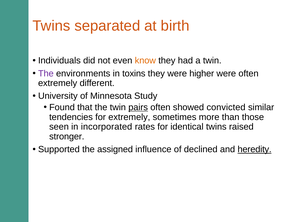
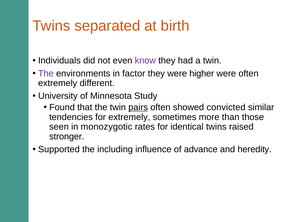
know colour: orange -> purple (145, 61)
toxins: toxins -> factor (134, 73)
incorporated: incorporated -> monozygotic (107, 127)
assigned: assigned -> including (115, 149)
declined: declined -> advance (201, 149)
heredity underline: present -> none (255, 149)
